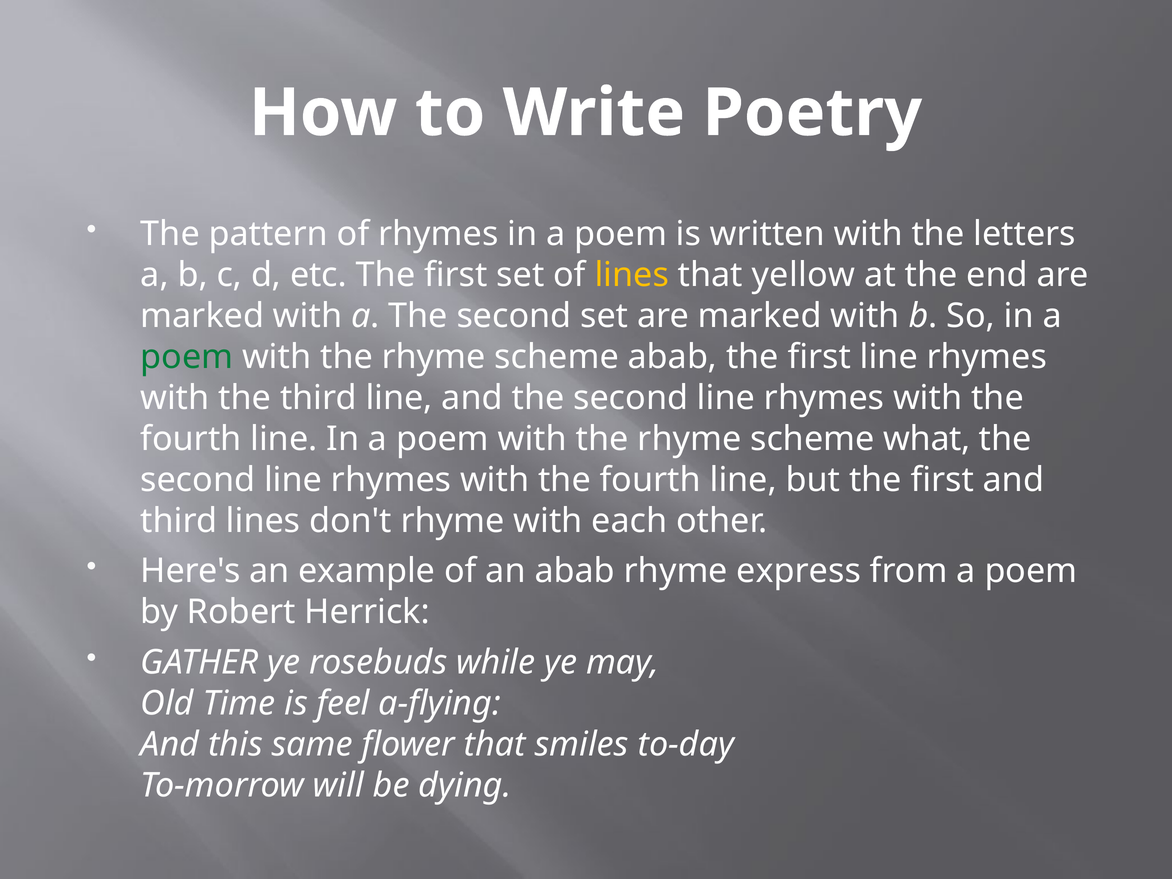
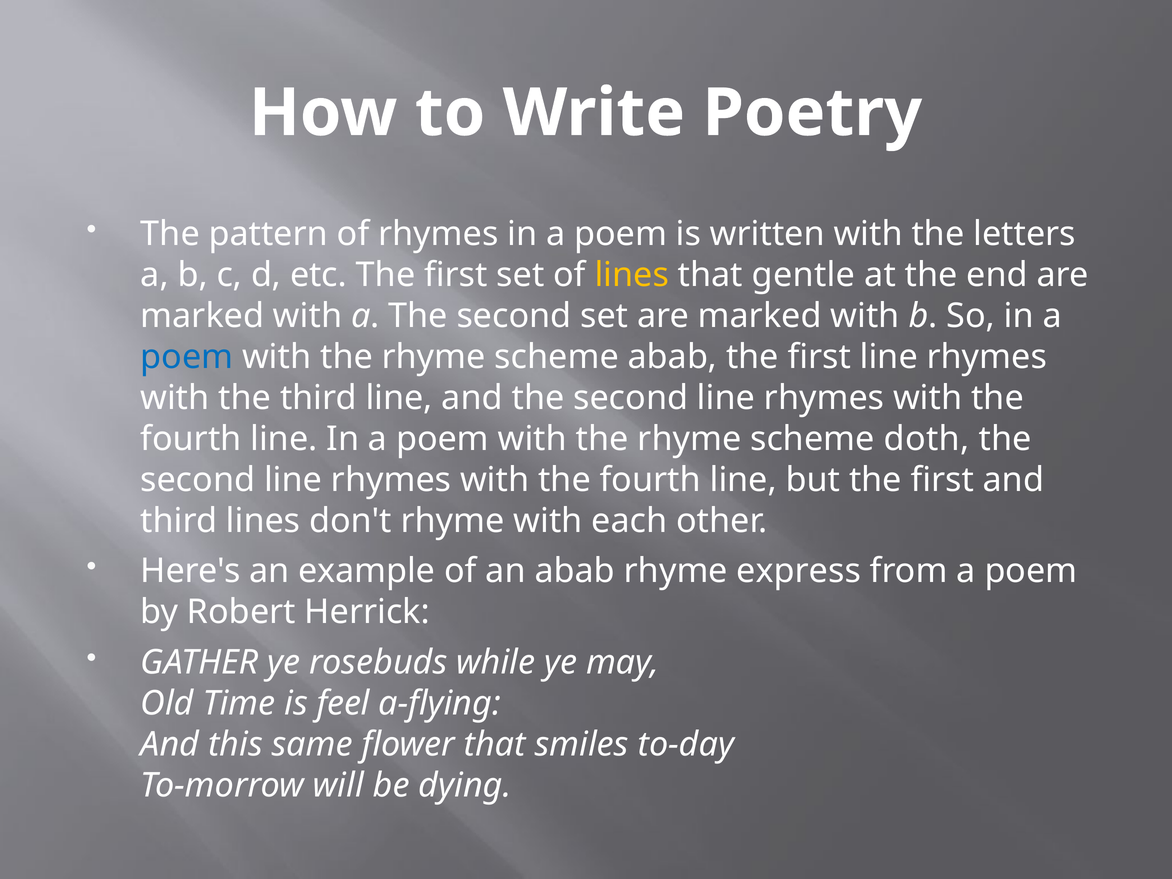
yellow: yellow -> gentle (804, 275)
poem colour: green -> blue (187, 357)
what: what -> doth (927, 439)
